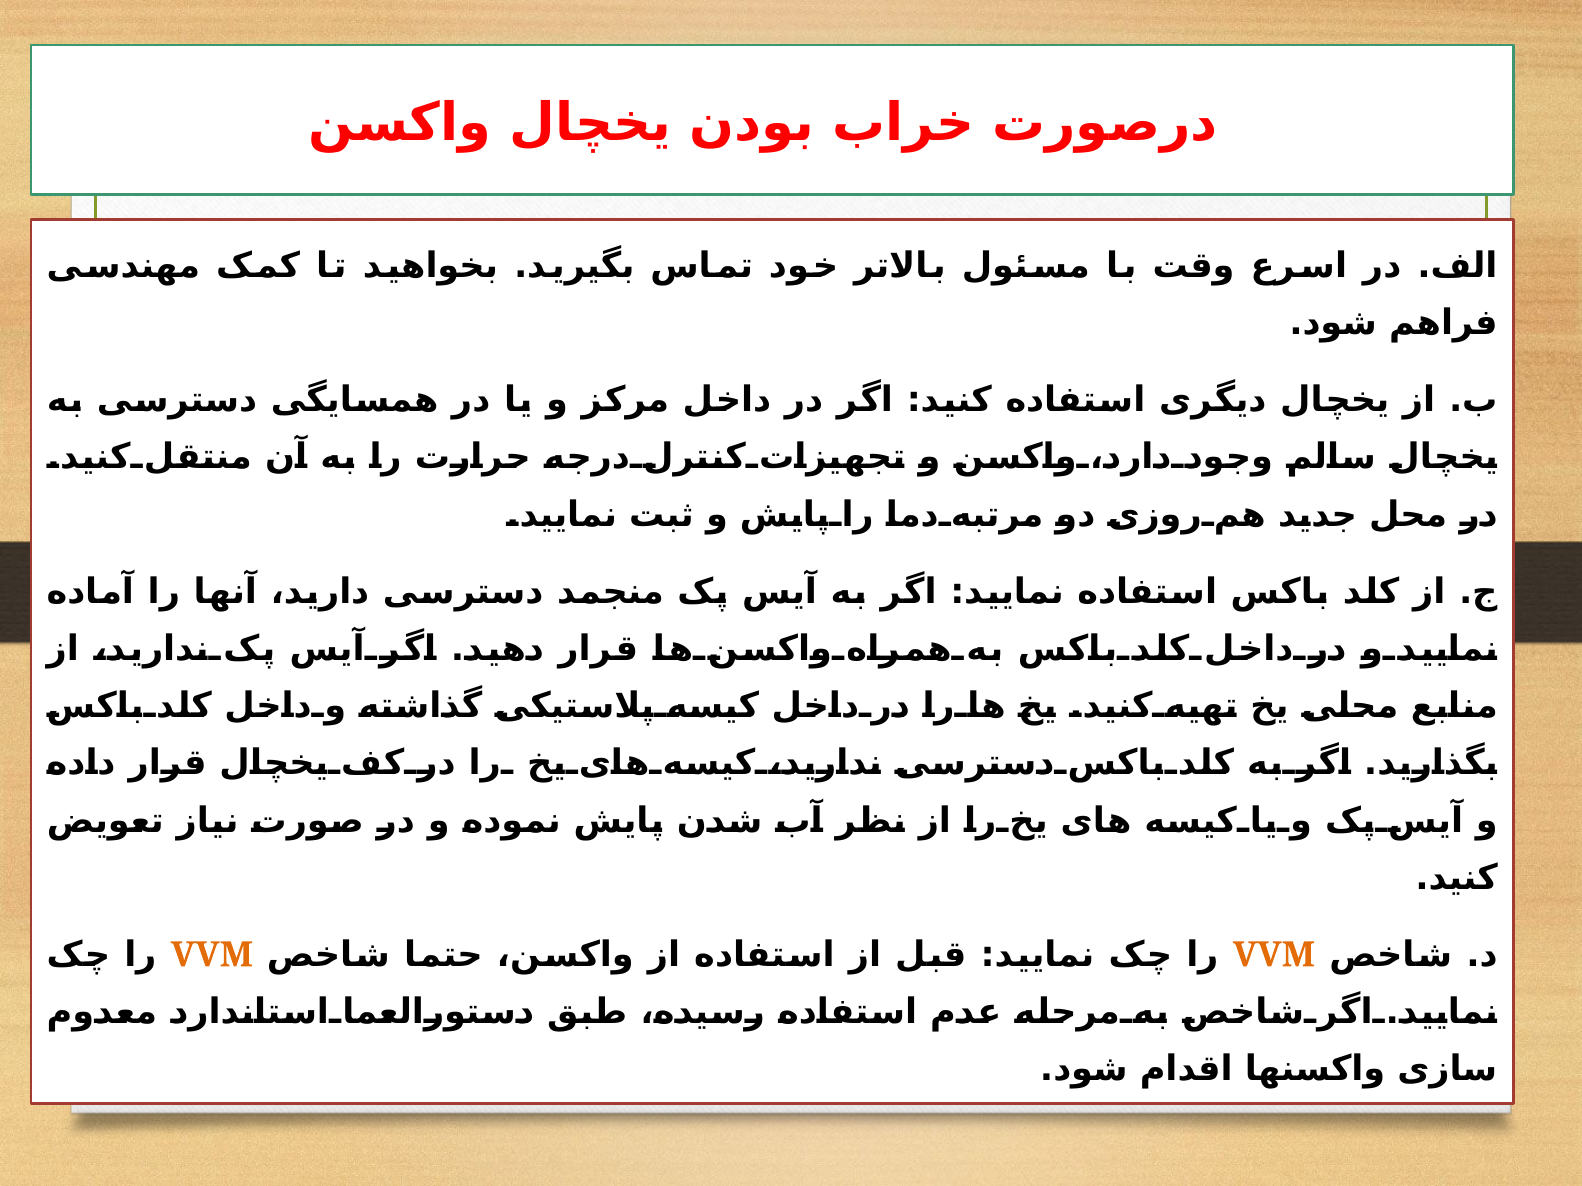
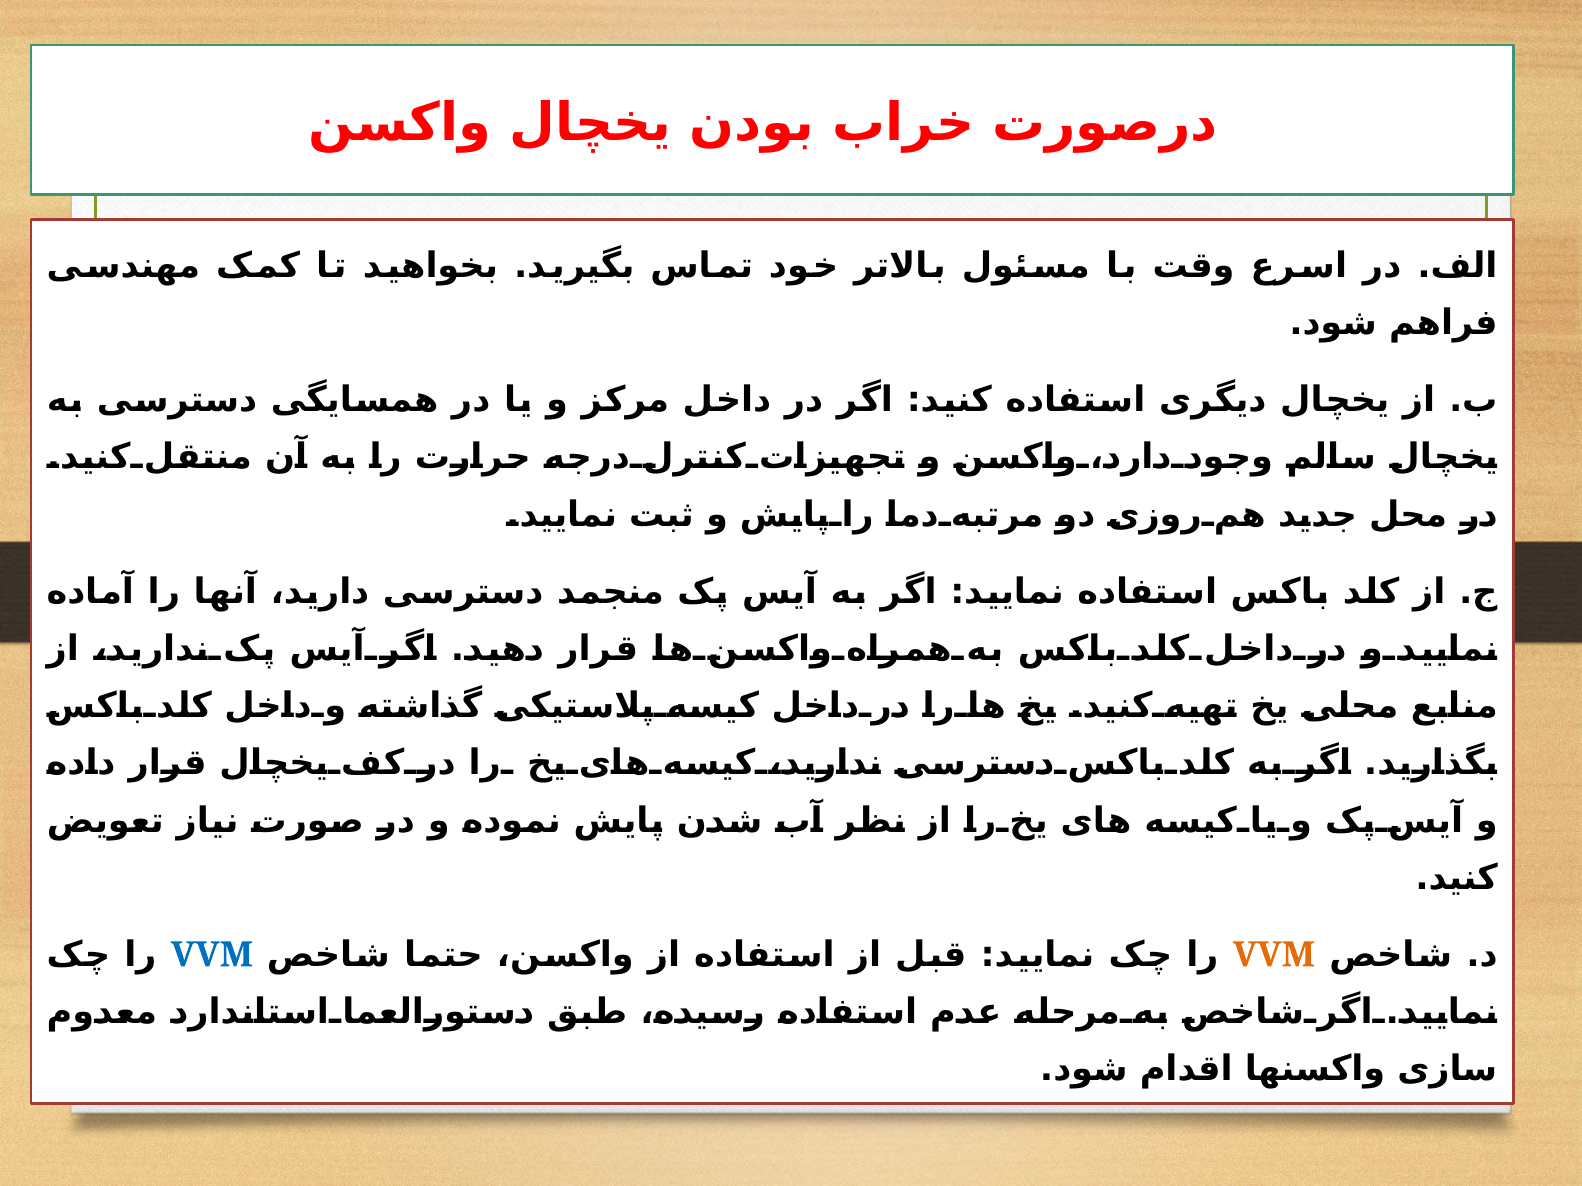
VVM colour: orange -> blue (212, 955)
